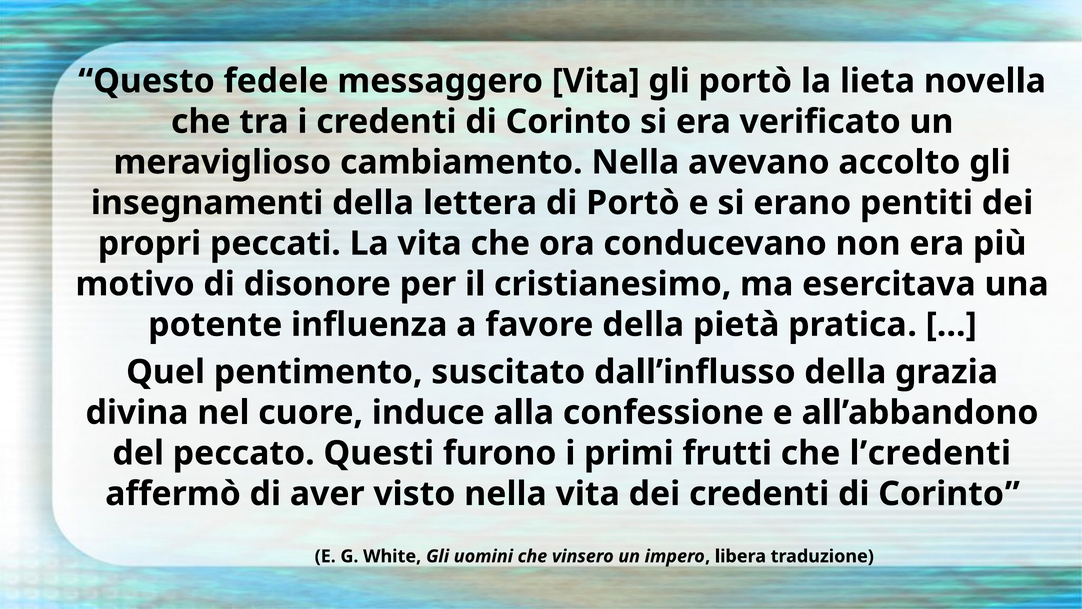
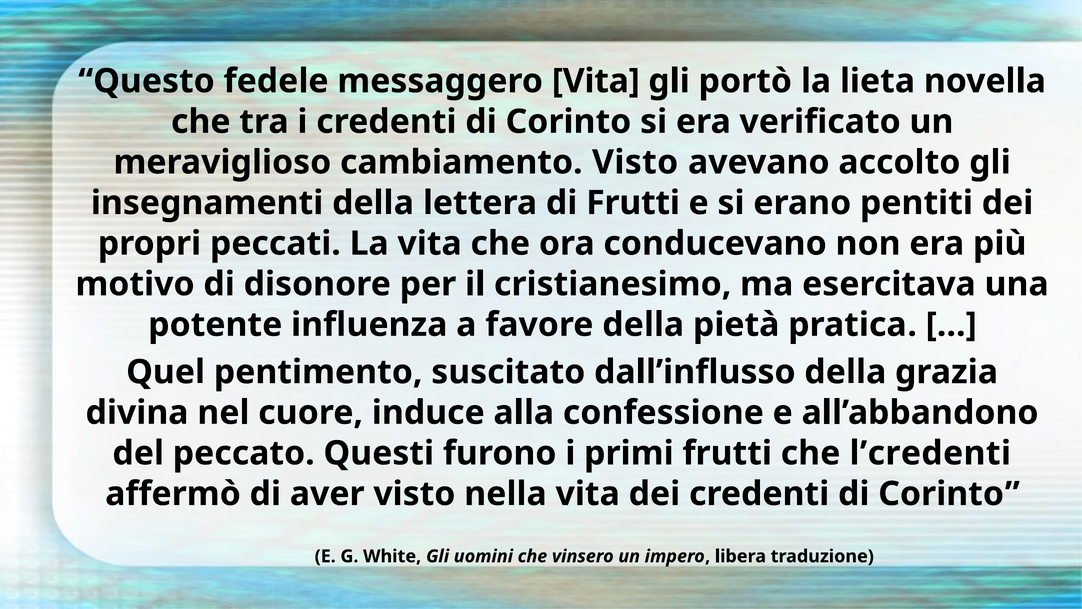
cambiamento Nella: Nella -> Visto (635, 162)
di Portò: Portò -> Frutti (633, 203)
